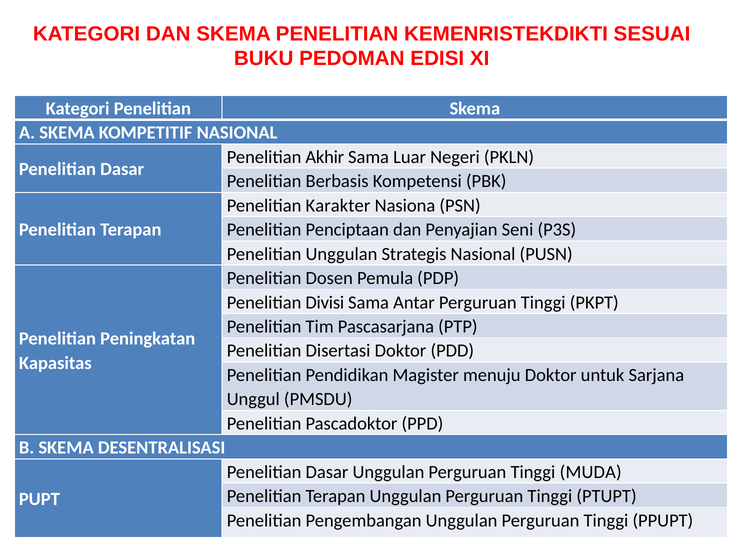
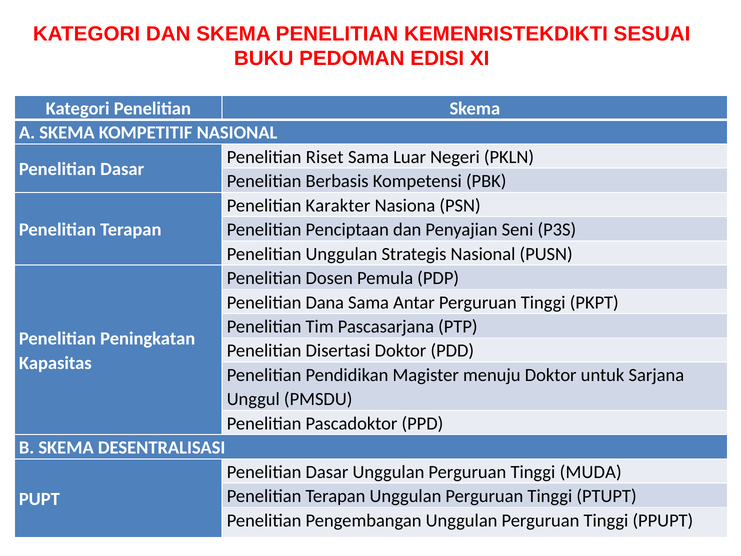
Akhir: Akhir -> Riset (325, 157)
Divisi: Divisi -> Dana (325, 302)
